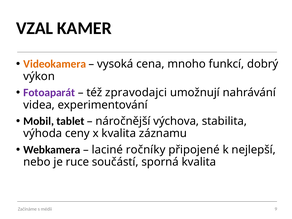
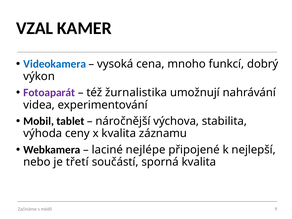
Videokamera colour: orange -> blue (55, 64)
zpravodajci: zpravodajci -> žurnalistika (136, 93)
ročníky: ročníky -> nejlépe (146, 150)
ruce: ruce -> třetí (77, 162)
